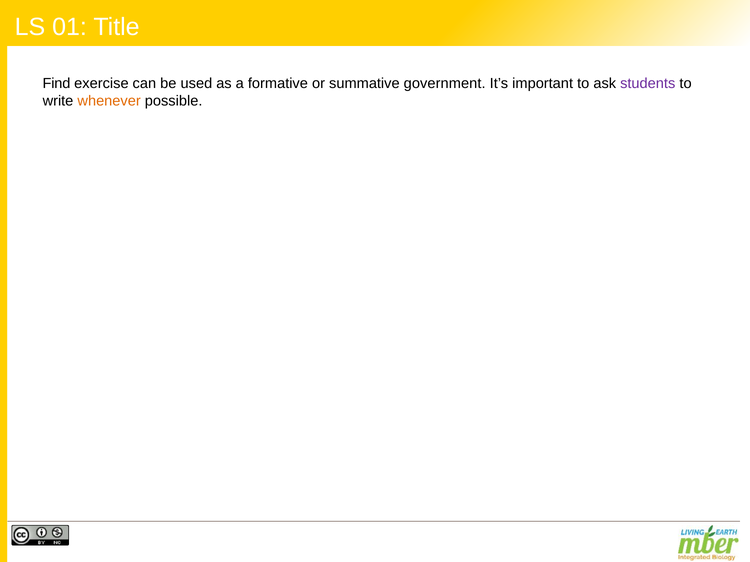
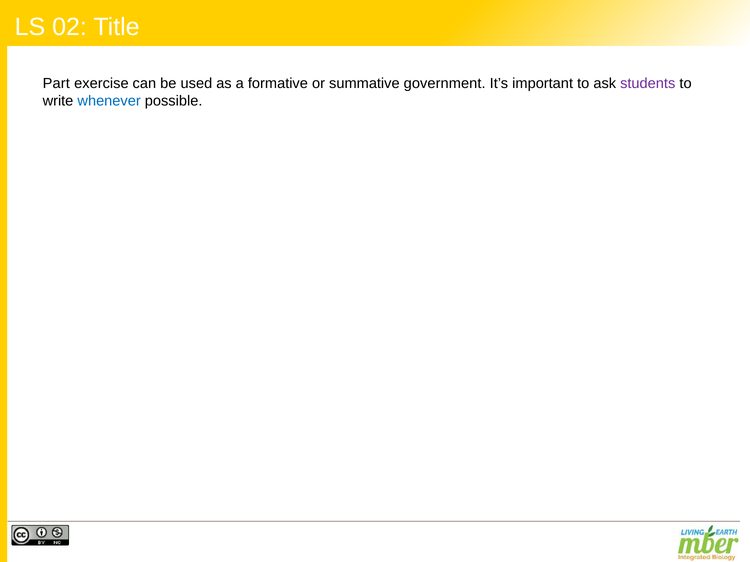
01: 01 -> 02 (70, 27)
Find: Find -> Part (56, 83)
whenever colour: orange -> blue (109, 101)
